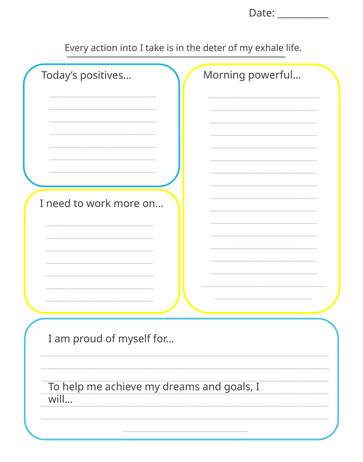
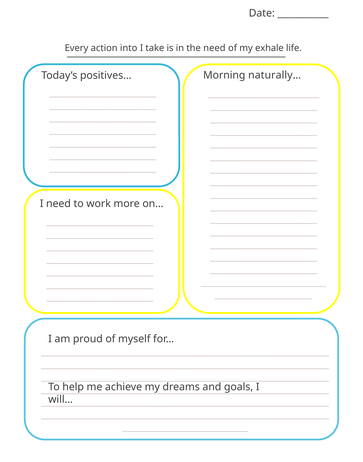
the deter: deter -> need (214, 48)
powerful…: powerful… -> naturally… (275, 75)
